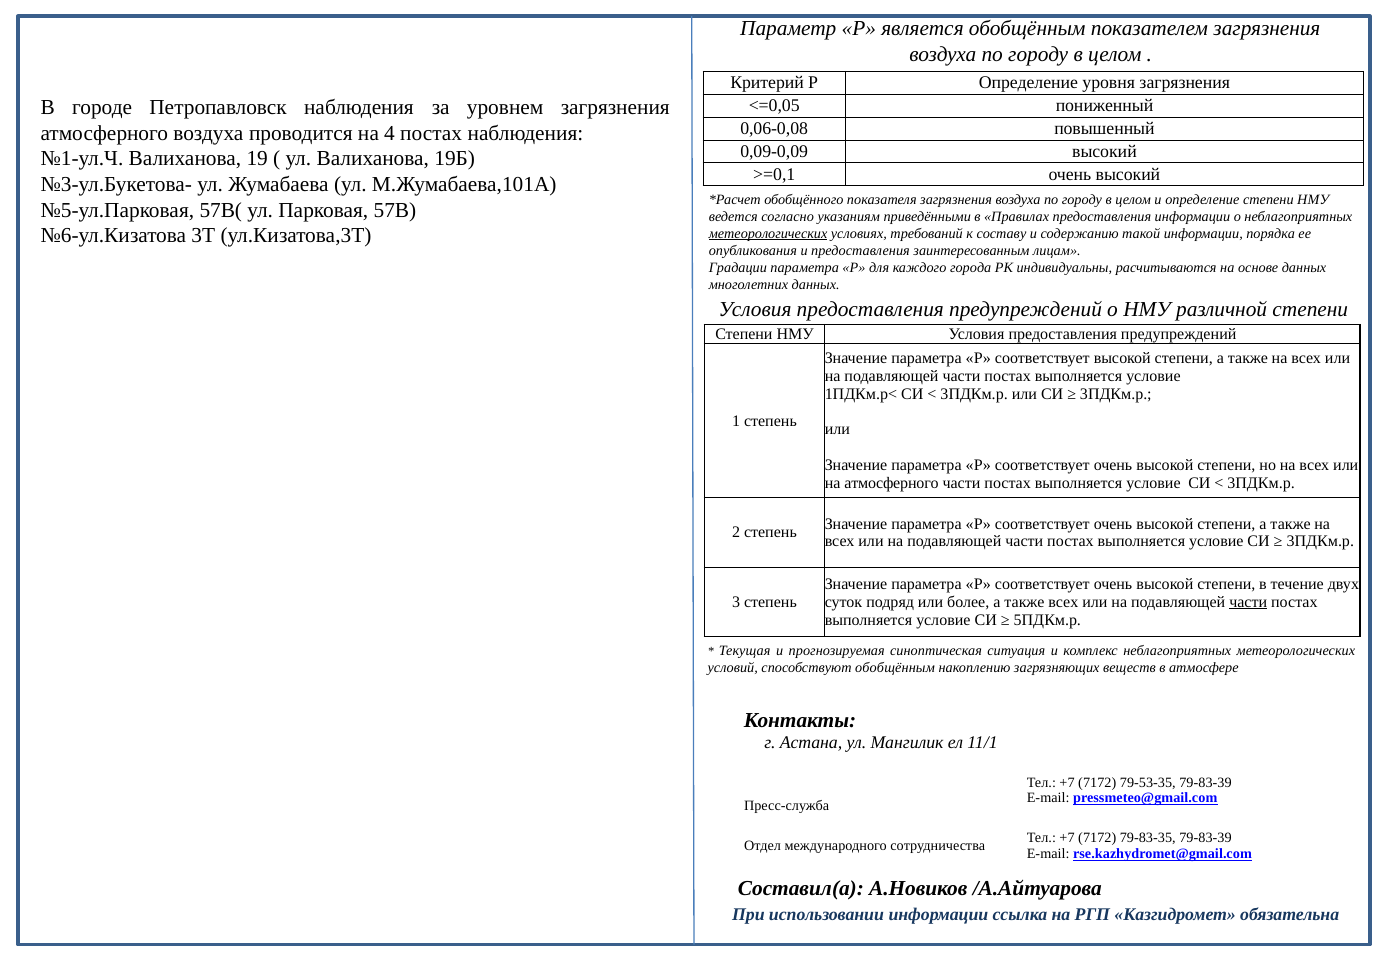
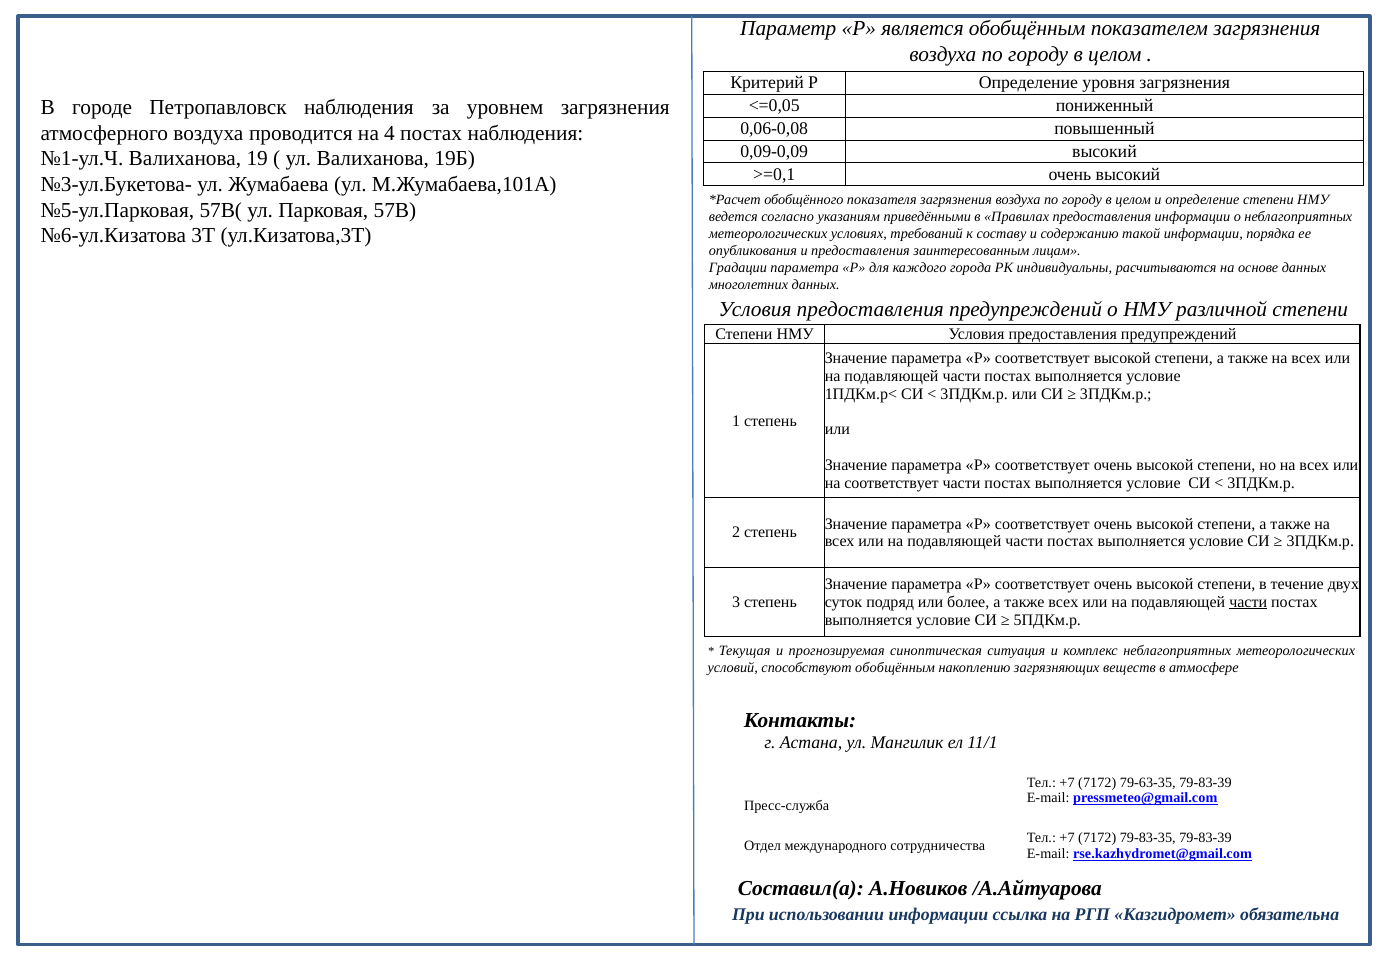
метеорологических underline: present -> none (768, 233)
на атмосферного: атмосферного -> соответствует (892, 483)
79-53-35: 79-53-35 -> 79-63-35 (1148, 782)
